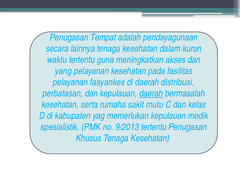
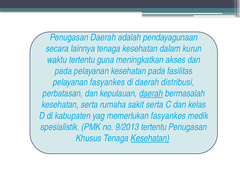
Penugasan Tempat: Tempat -> Daerah (103, 37)
yang: yang -> pada (63, 71)
sakit mutu: mutu -> serta (155, 105)
memerlukan kepulauan: kepulauan -> fasyankes (168, 116)
Kesehatan underline: none -> present (150, 138)
